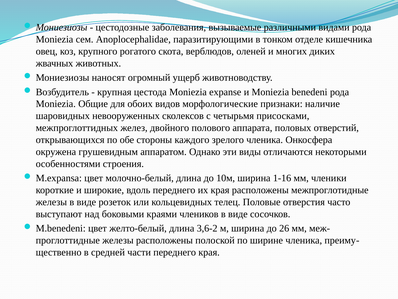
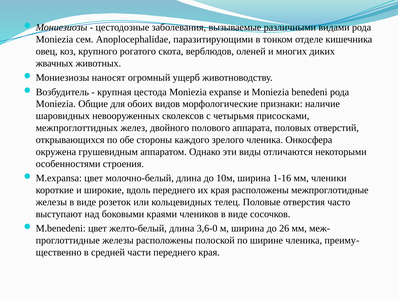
3,6-2: 3,6-2 -> 3,6-0 (207, 228)
